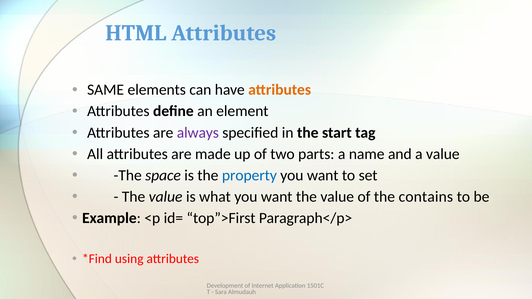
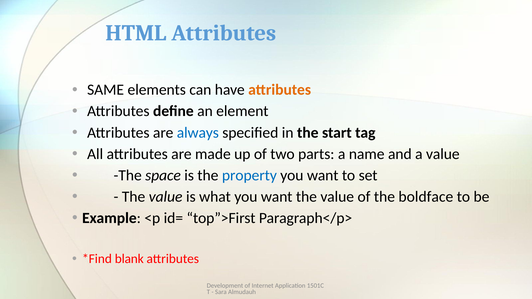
always colour: purple -> blue (198, 133)
contains: contains -> boldface (426, 197)
using: using -> blank (129, 259)
